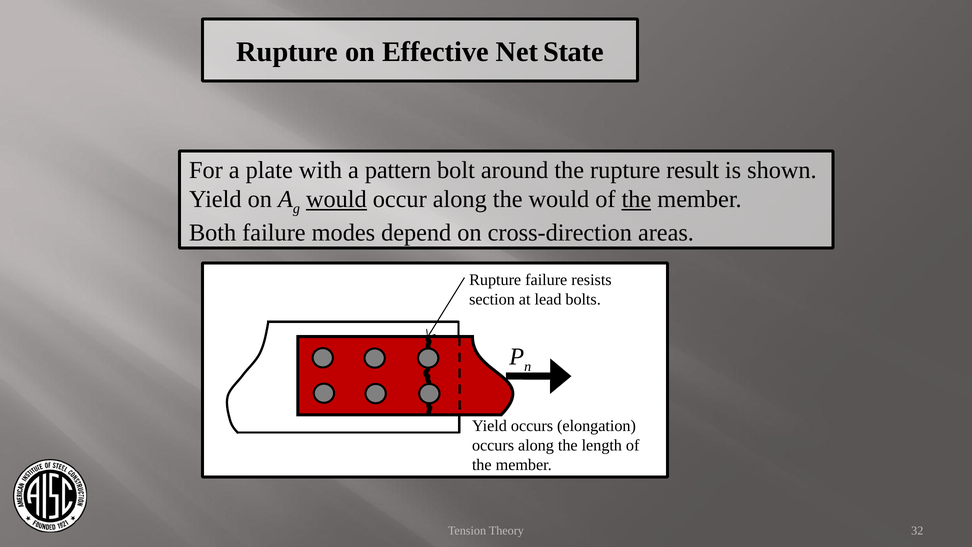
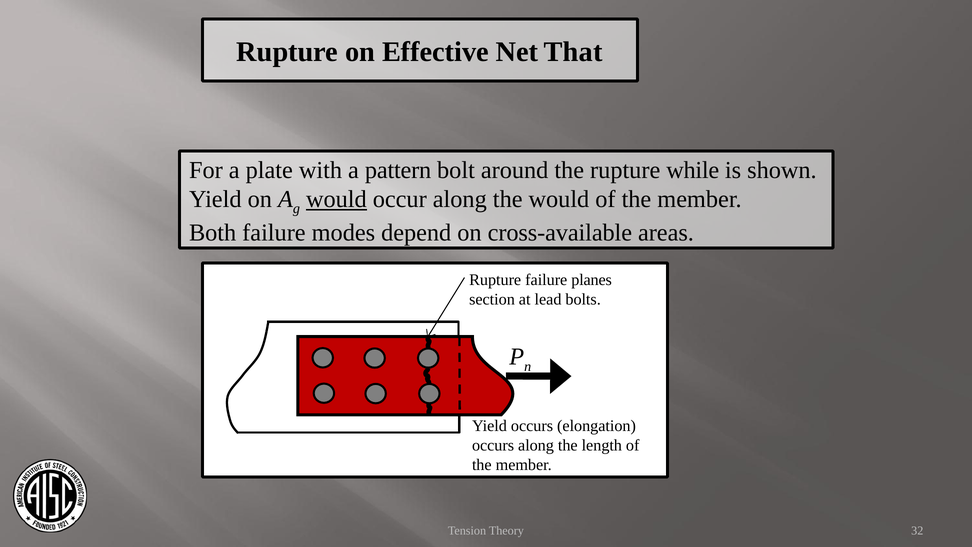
State: State -> That (573, 52)
result: result -> while (693, 170)
the underline: present -> none (636, 199)
cross-direction: cross-direction -> cross-available (560, 232)
resists: resists -> planes (592, 280)
